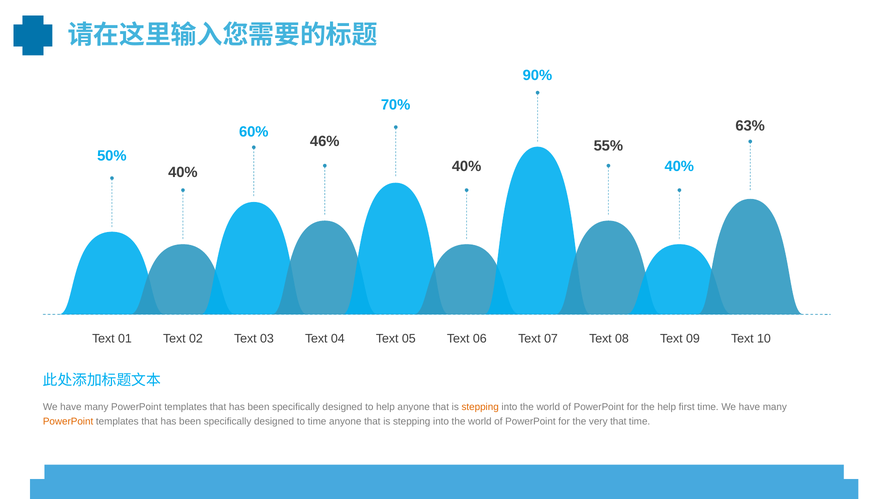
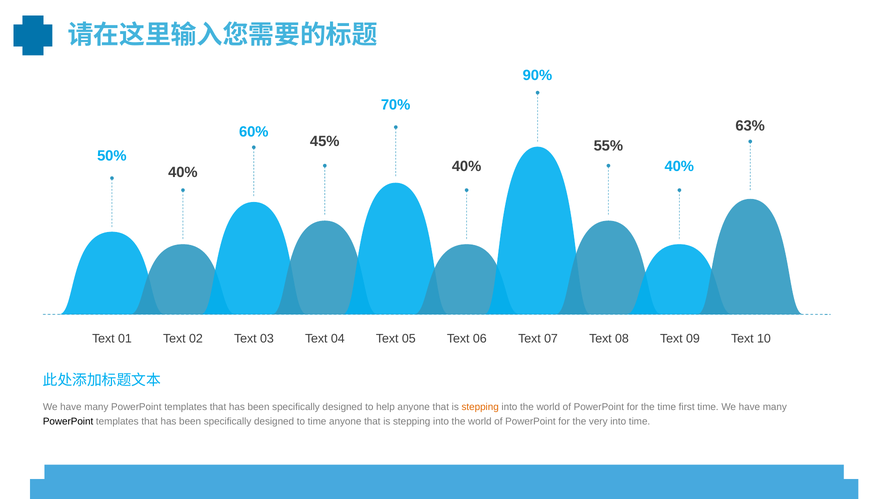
46%: 46% -> 45% (325, 142)
the help: help -> time (667, 407)
PowerPoint colour: orange -> black (68, 421)
very that: that -> into (618, 421)
